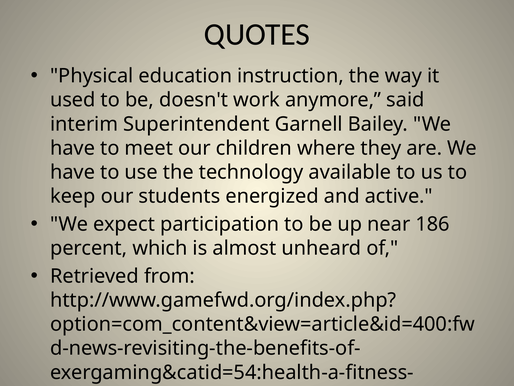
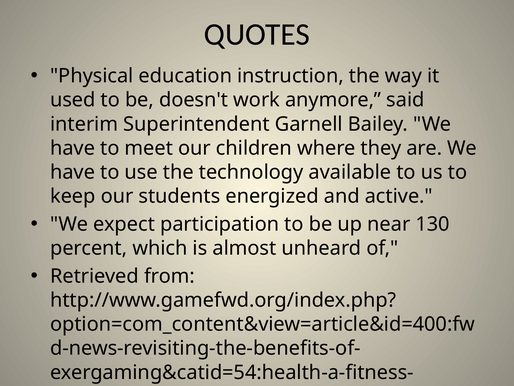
186: 186 -> 130 (433, 224)
